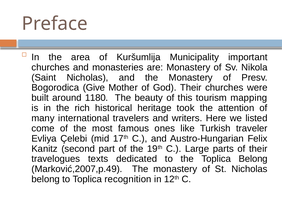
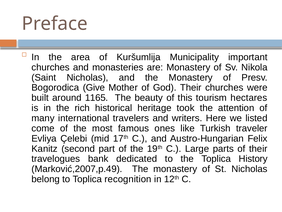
1180: 1180 -> 1165 (97, 98)
mapping: mapping -> hectares (249, 98)
texts: texts -> bank (98, 159)
Toplica Belong: Belong -> History (253, 159)
